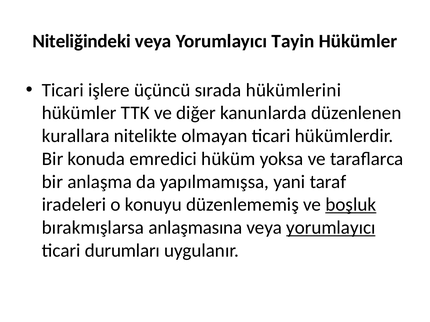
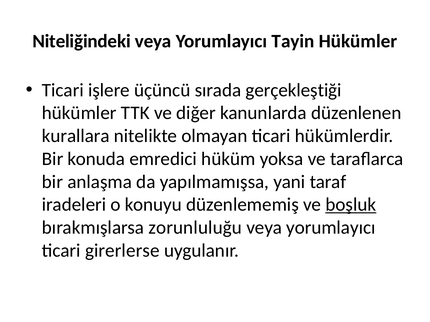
hükümlerini: hükümlerini -> gerçekleştiği (294, 90)
anlaşmasına: anlaşmasına -> zorunluluğu (195, 228)
yorumlayıcı underline: present -> none (331, 228)
durumları: durumları -> girerlerse (122, 251)
